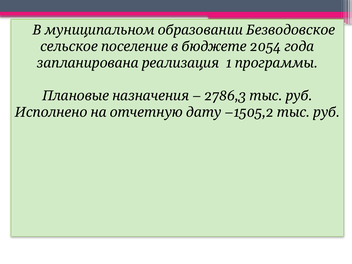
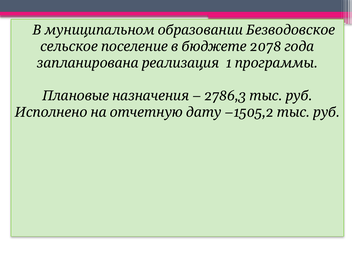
2054: 2054 -> 2078 (266, 47)
